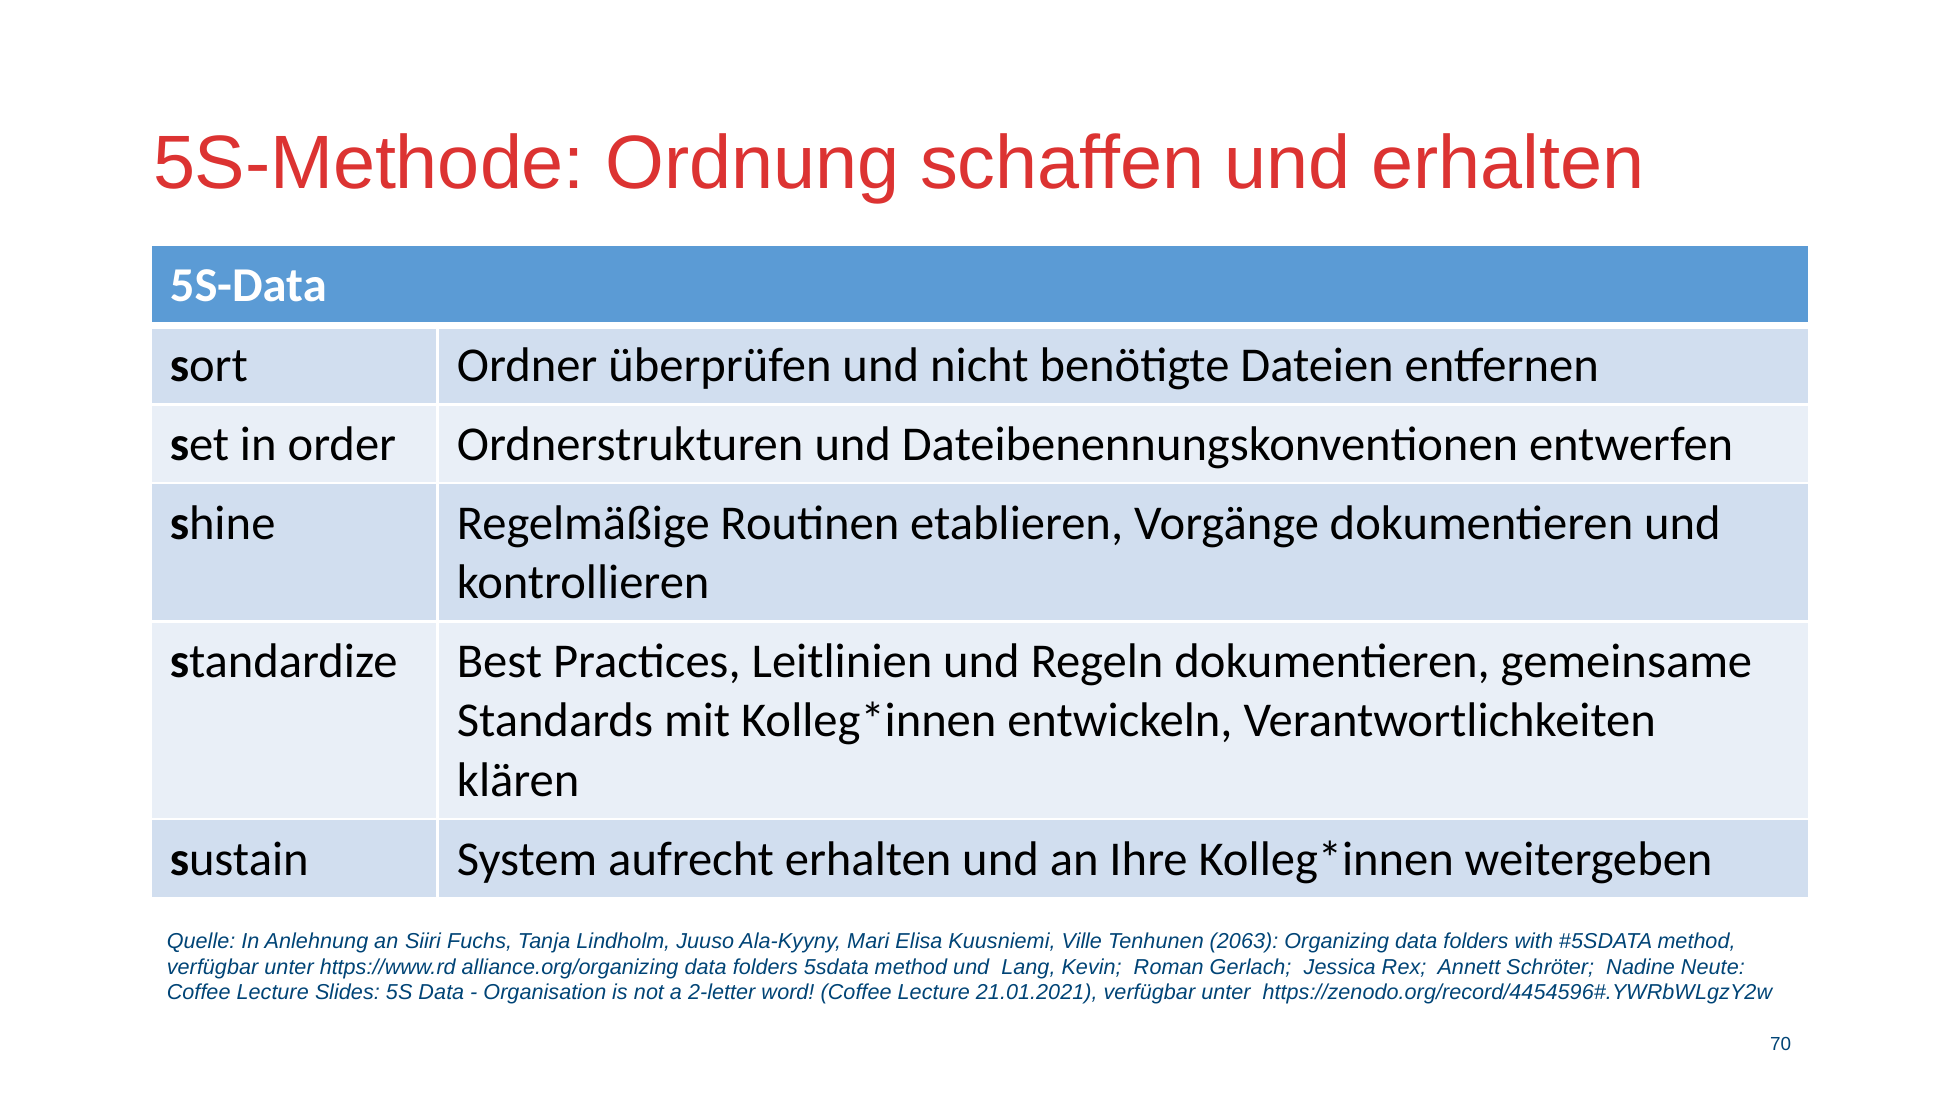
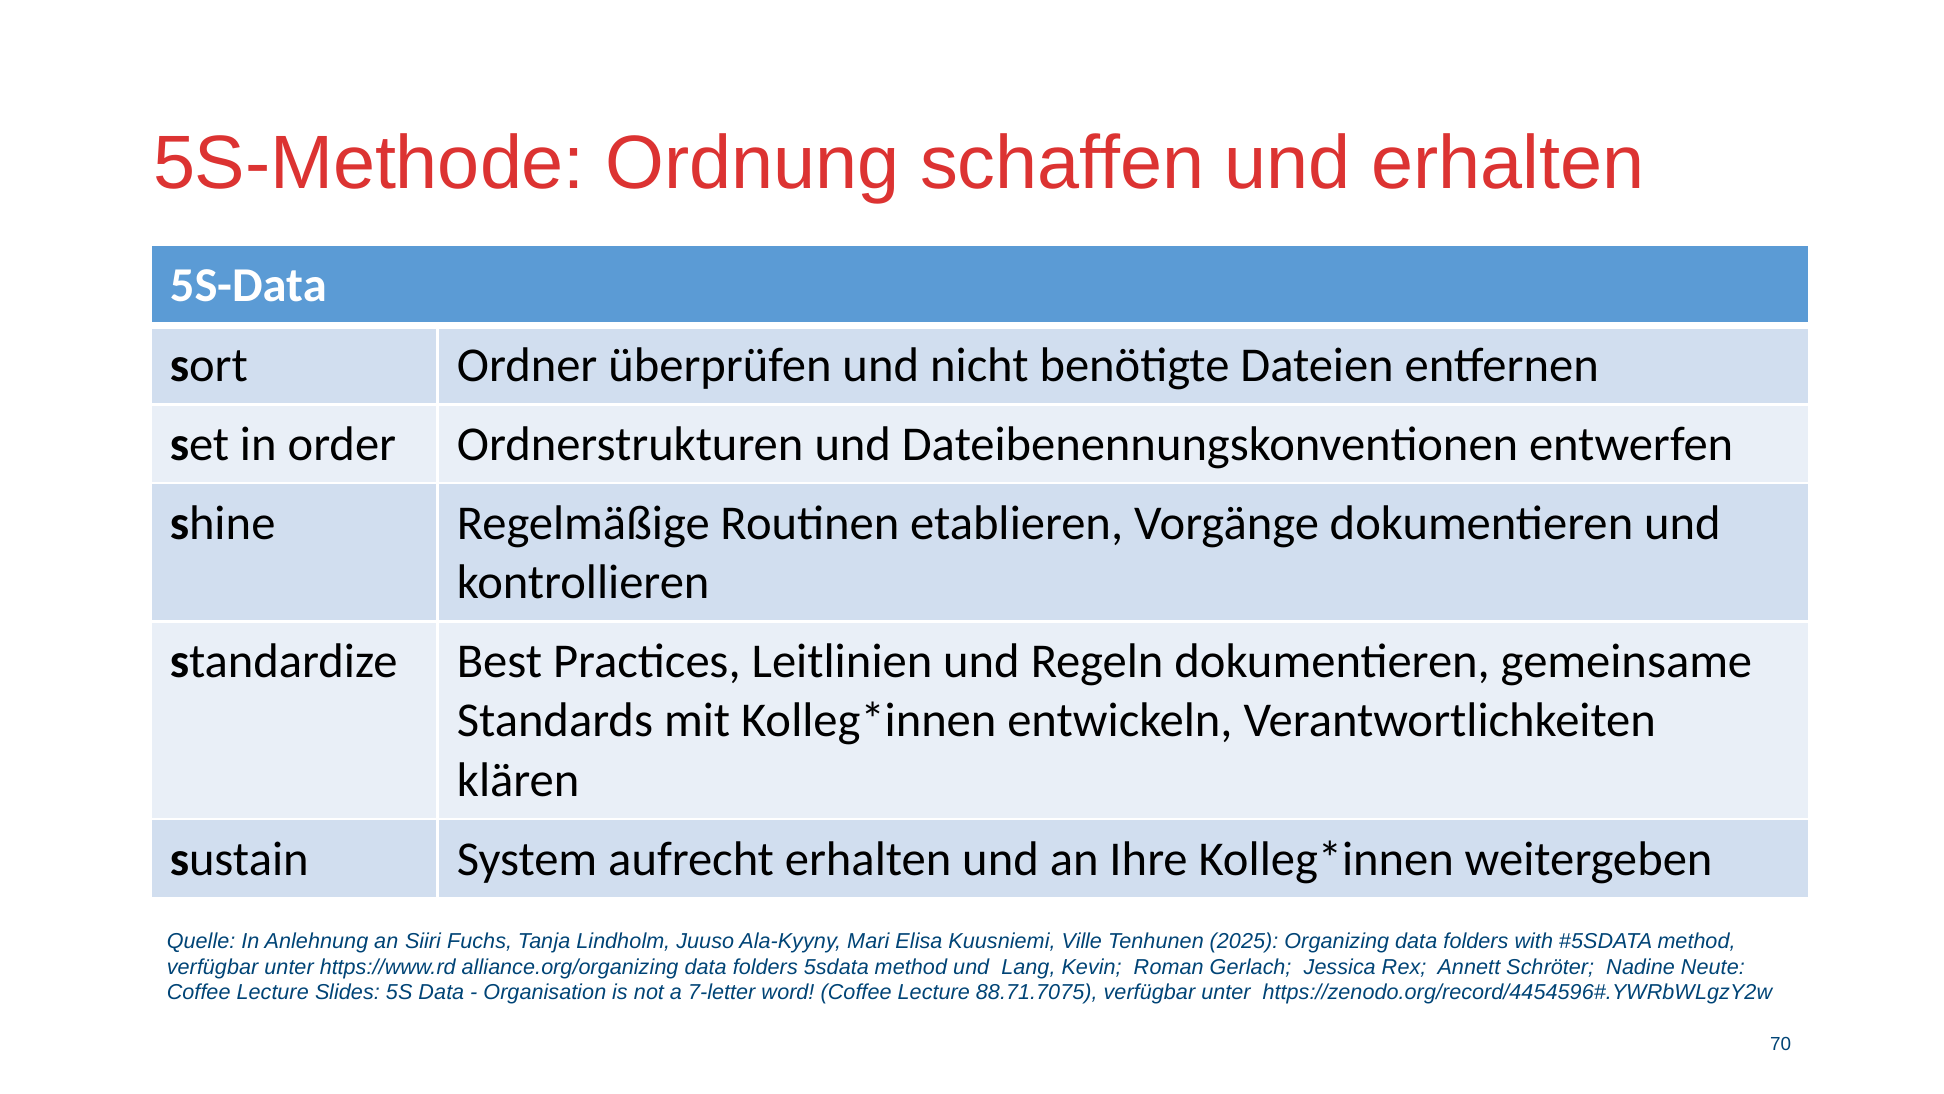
2063: 2063 -> 2025 (1244, 941)
2-letter: 2-letter -> 7-letter (722, 992)
21.01.2021: 21.01.2021 -> 88.71.7075 (1037, 992)
